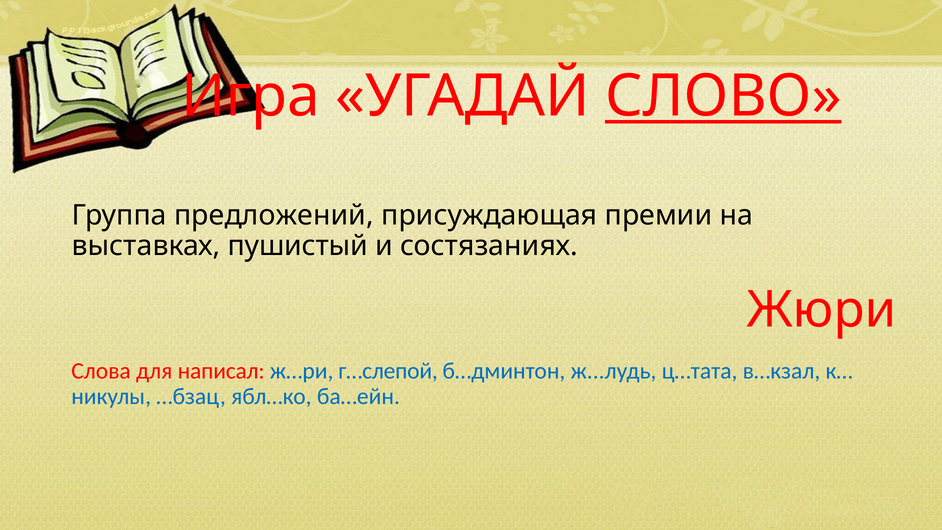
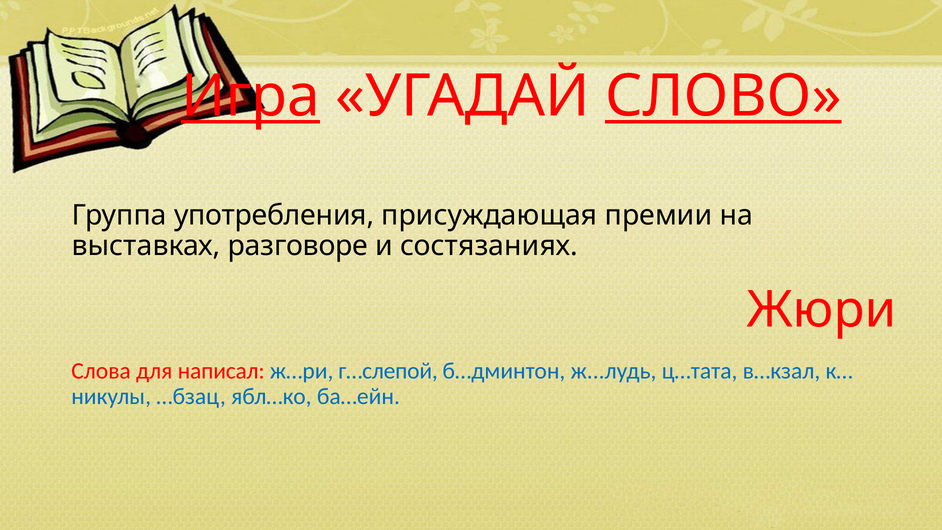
Игра underline: none -> present (250, 96)
предложений: предложений -> употребления (274, 215)
пушистый: пушистый -> разговоре (298, 246)
